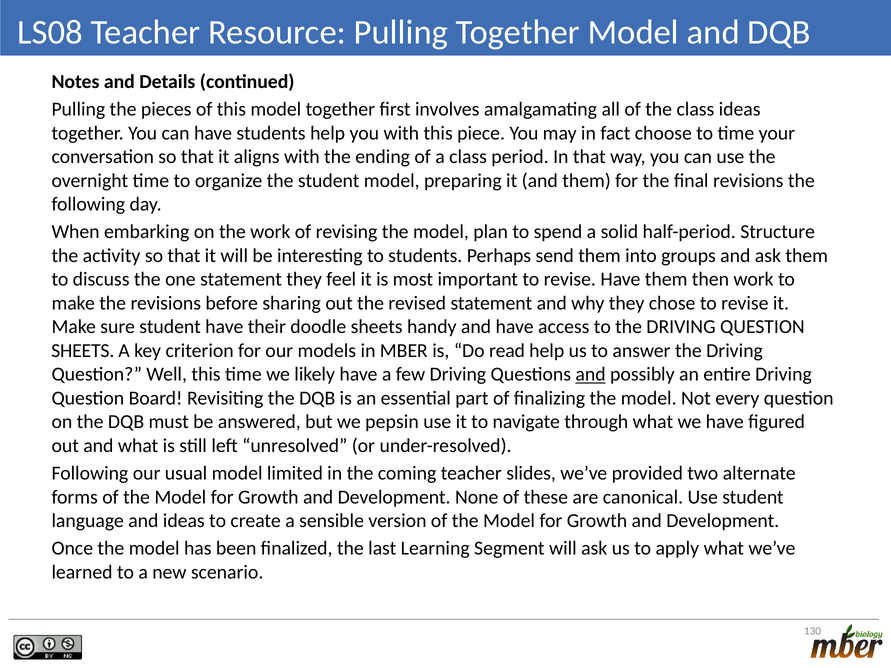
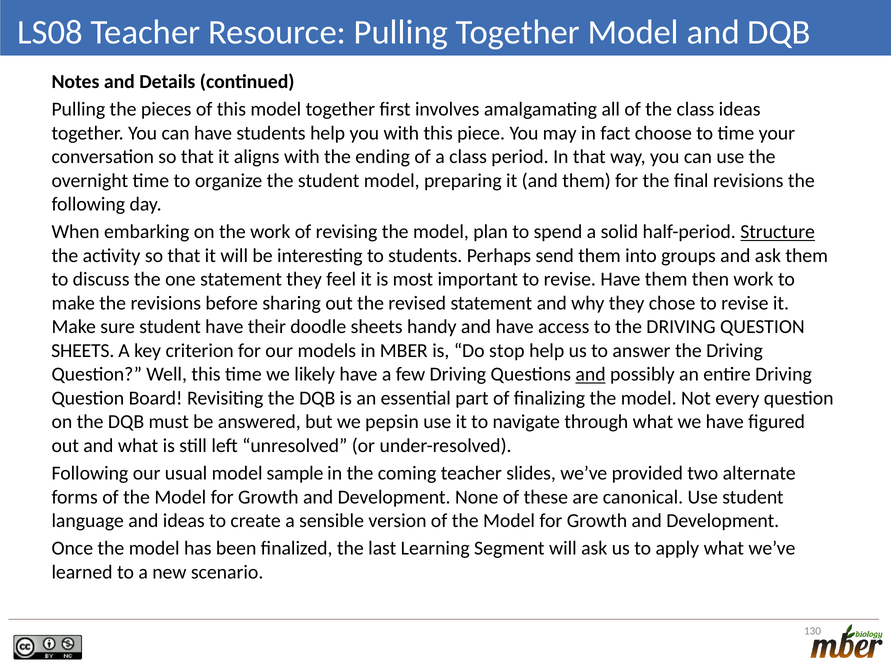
Structure underline: none -> present (778, 232)
read: read -> stop (507, 351)
limited: limited -> sample (295, 473)
